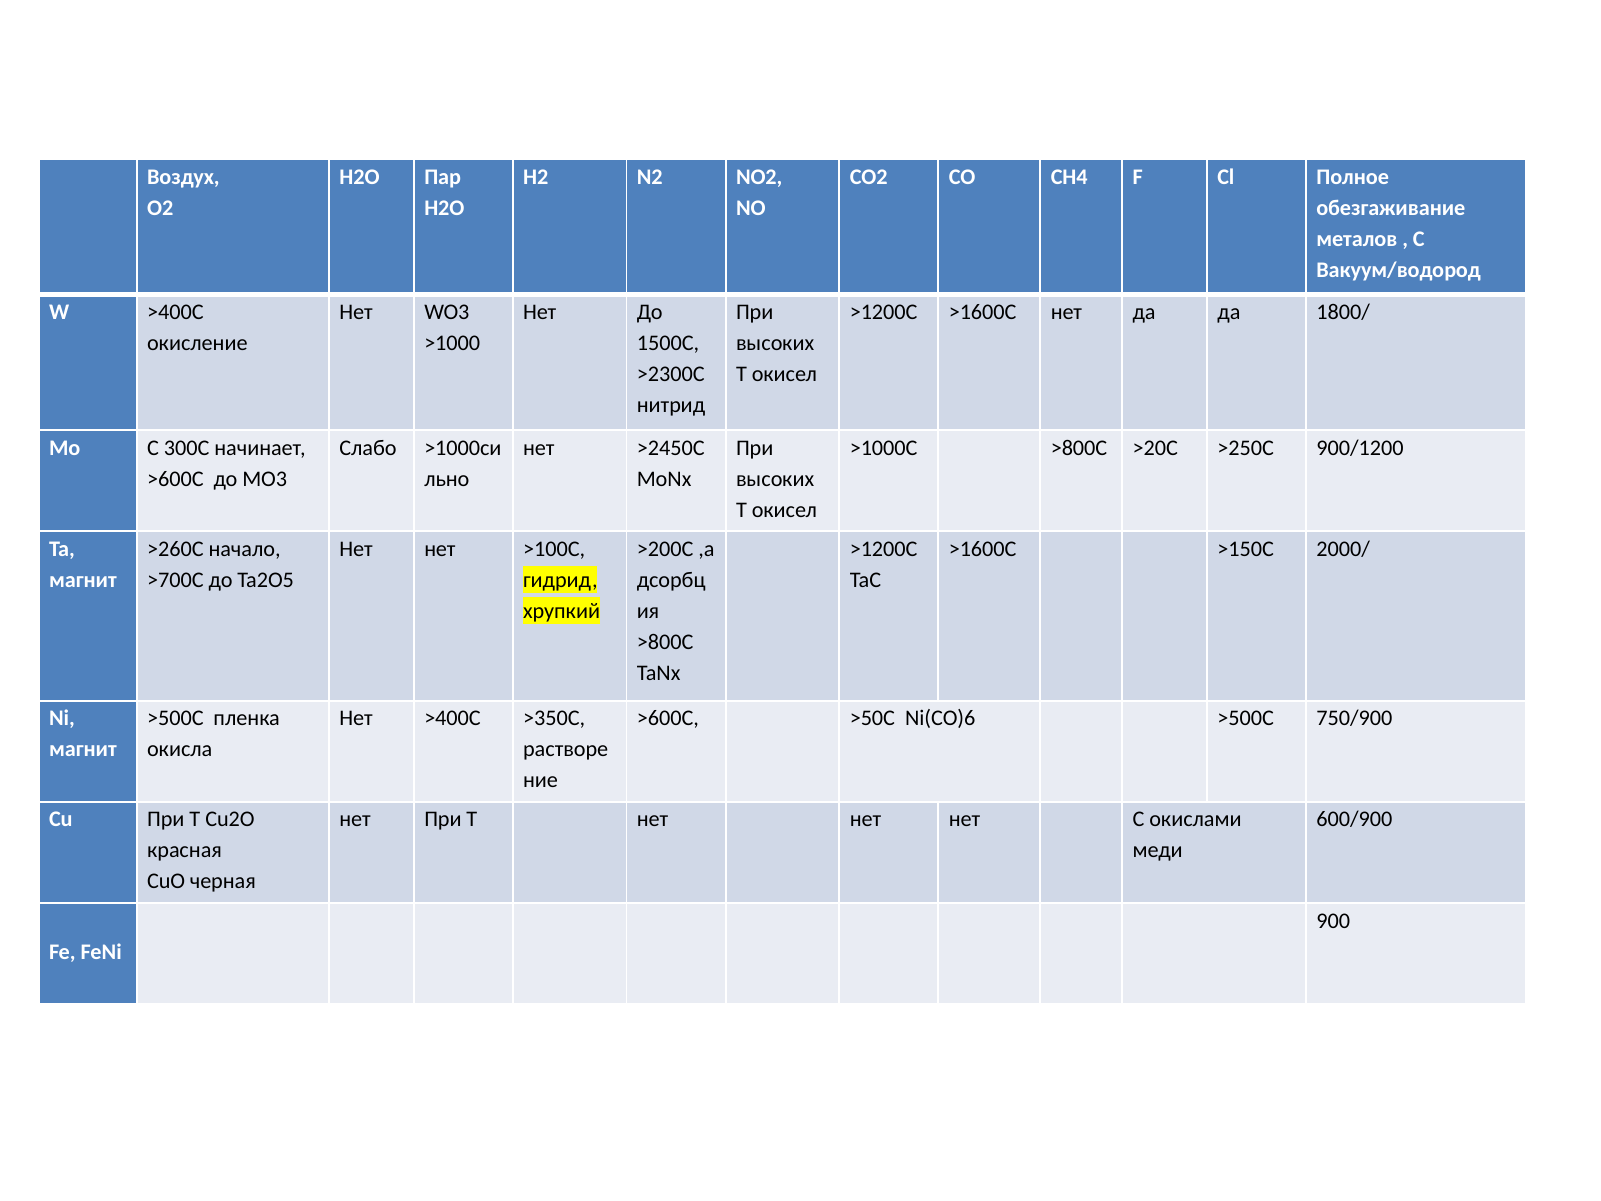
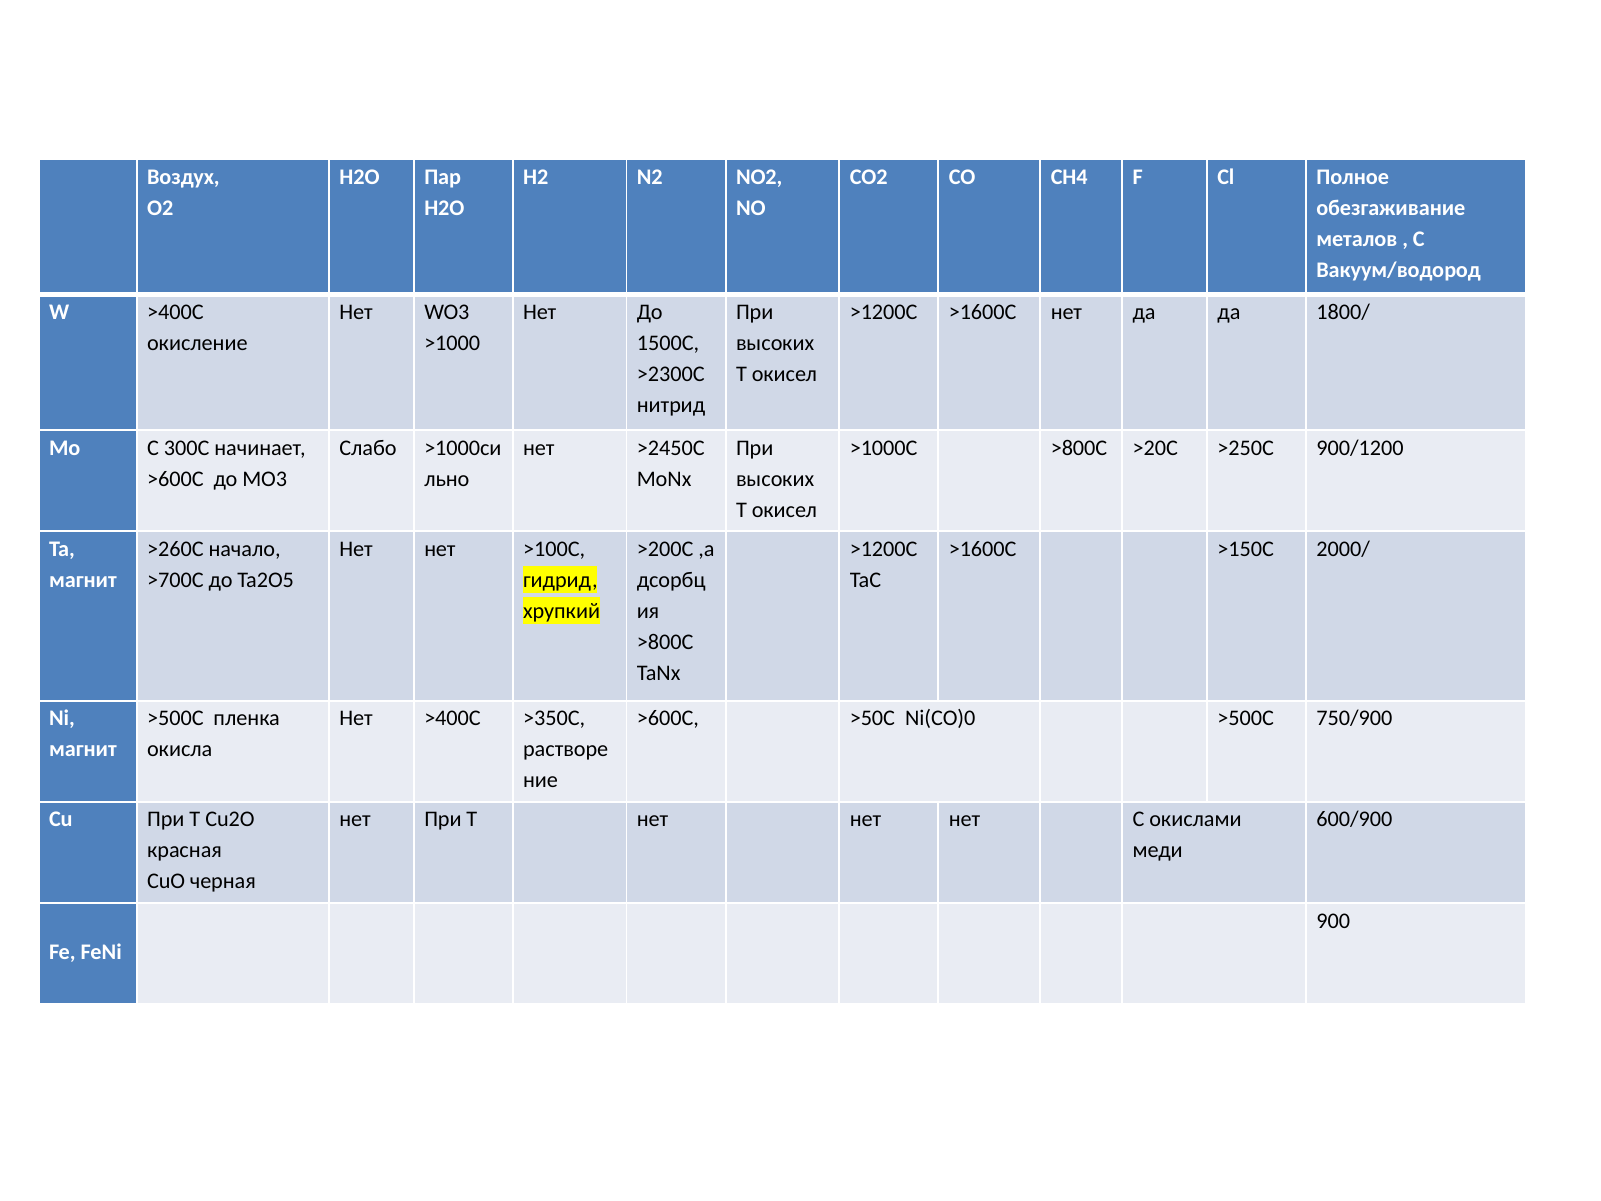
Ni(CO)6: Ni(CO)6 -> Ni(CO)0 (940, 718)
